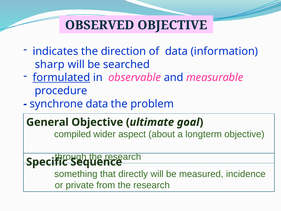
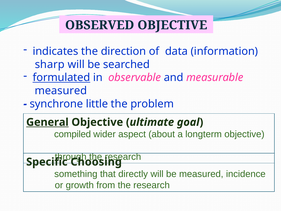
procedure: procedure -> measured (61, 91)
synchrone data: data -> little (97, 104)
General underline: none -> present (47, 122)
Sequence: Sequence -> Choosing (96, 162)
private: private -> growth (80, 185)
